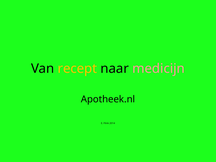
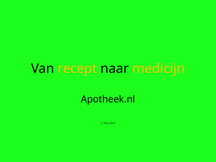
medicijn colour: pink -> yellow (159, 69)
